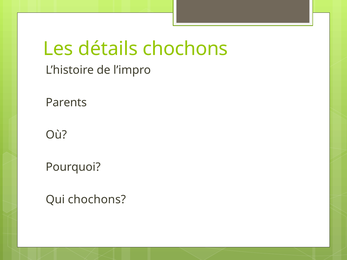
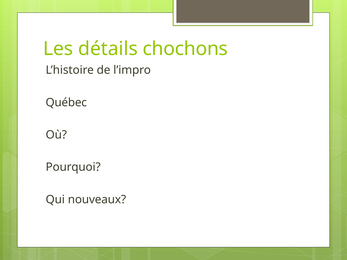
Parents: Parents -> Québec (66, 103)
Qui chochons: chochons -> nouveaux (97, 200)
